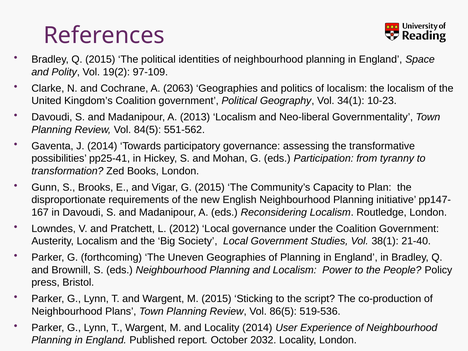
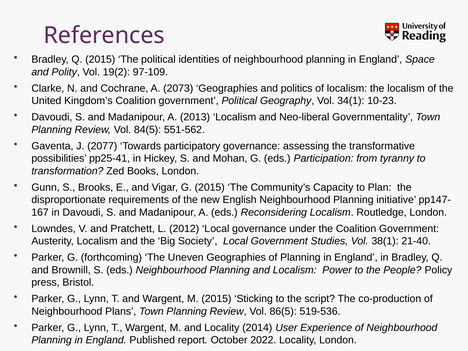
2063: 2063 -> 2073 (178, 88)
J 2014: 2014 -> 2077 (102, 146)
2032: 2032 -> 2022 (263, 340)
